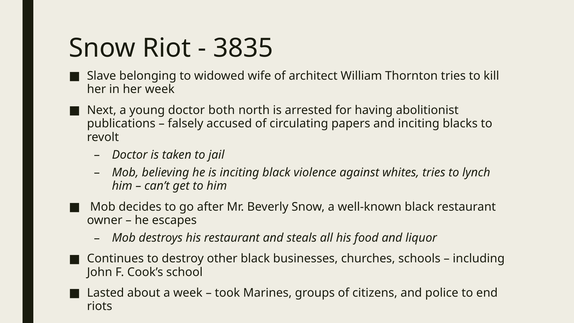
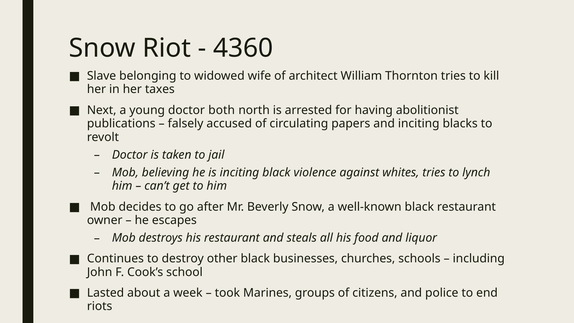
3835: 3835 -> 4360 (243, 48)
her week: week -> taxes (160, 89)
